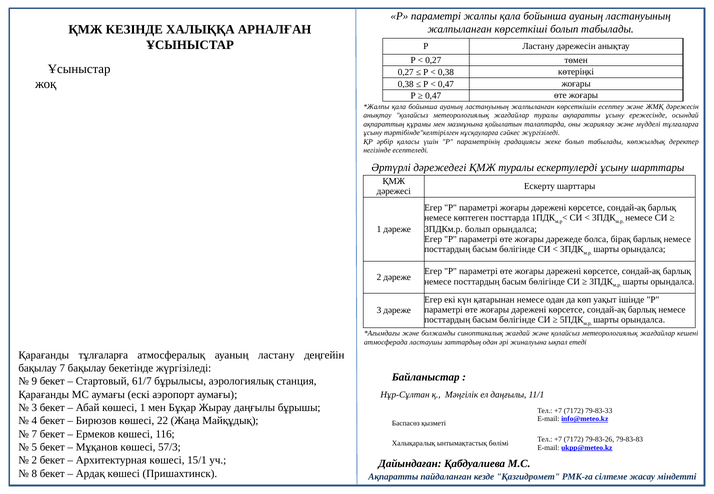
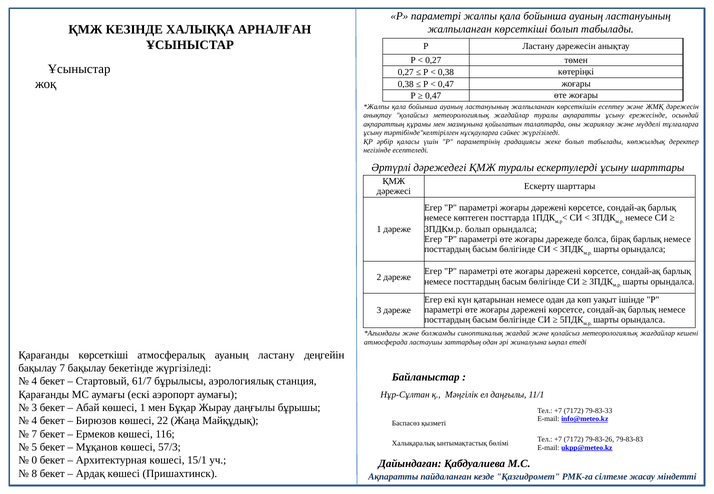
Қарағанды тұлғаларға: тұлғаларға -> көрсеткіші (103, 355)
9: 9 -> 4 (34, 382)
2: 2 -> 0 (34, 461)
